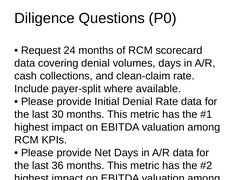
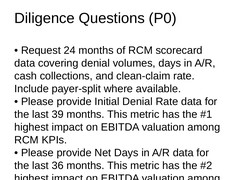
30: 30 -> 39 (58, 114)
